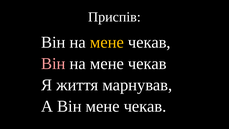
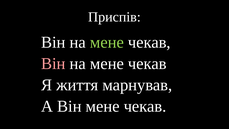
мене colour: yellow -> light green (107, 42)
